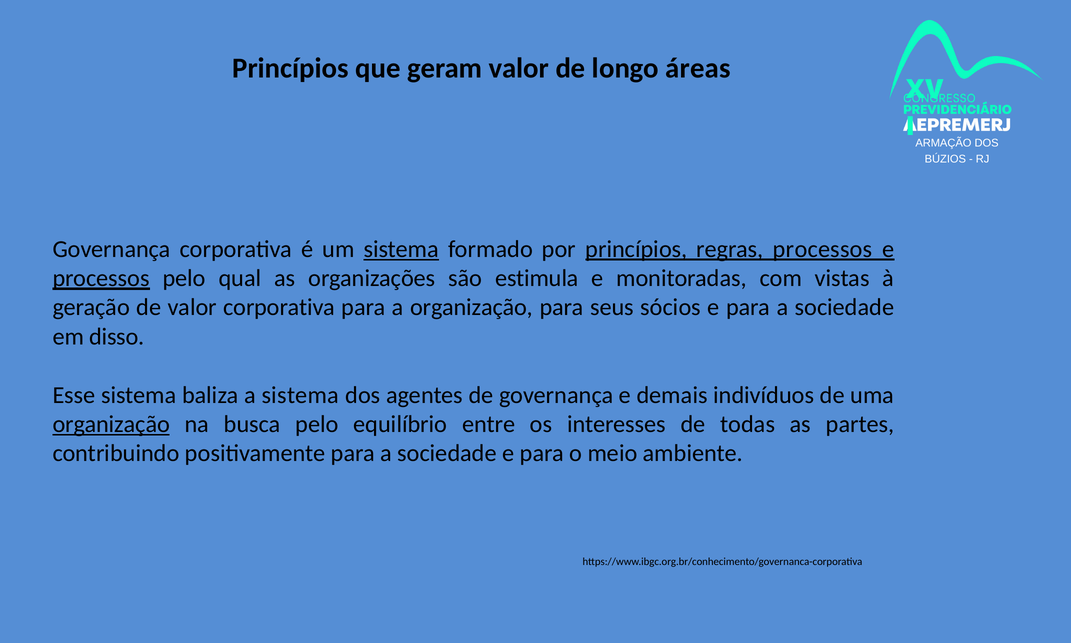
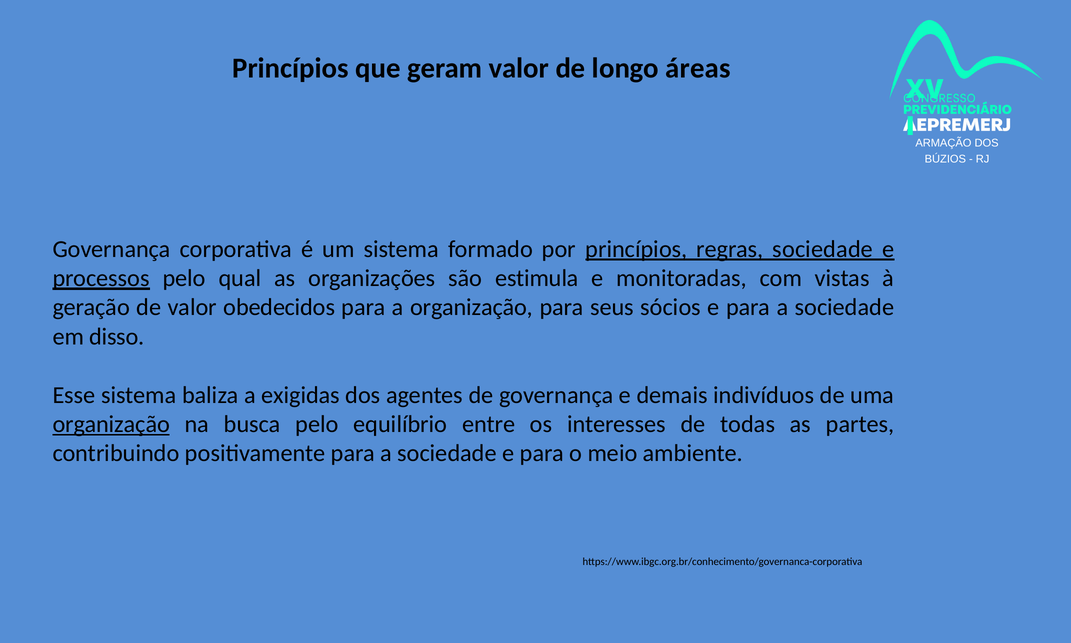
sistema underline: present -> none (401, 249)
regras processos: processos -> sociedade (823, 249)
valor corporativa: corporativa -> obedecidos (279, 307)
a sistema: sistema -> exigidas (301, 395)
